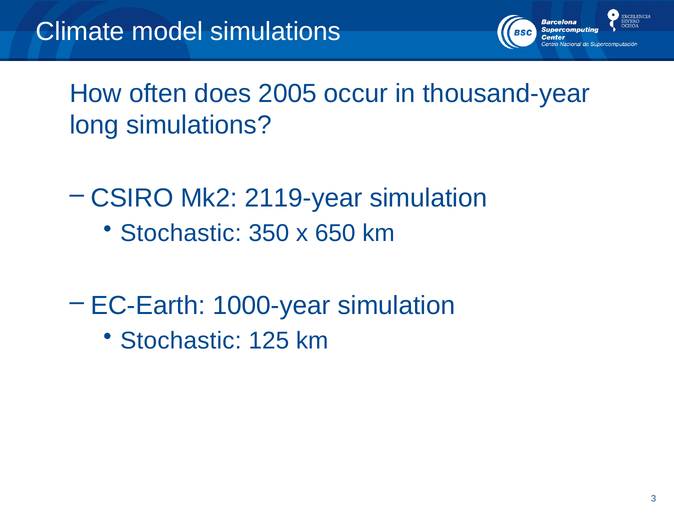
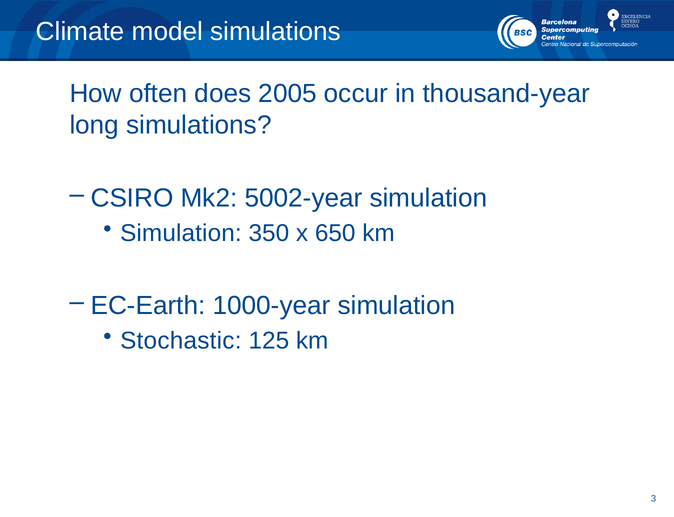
2119-year: 2119-year -> 5002-year (304, 199)
Stochastic: Stochastic -> Simulation (181, 234)
